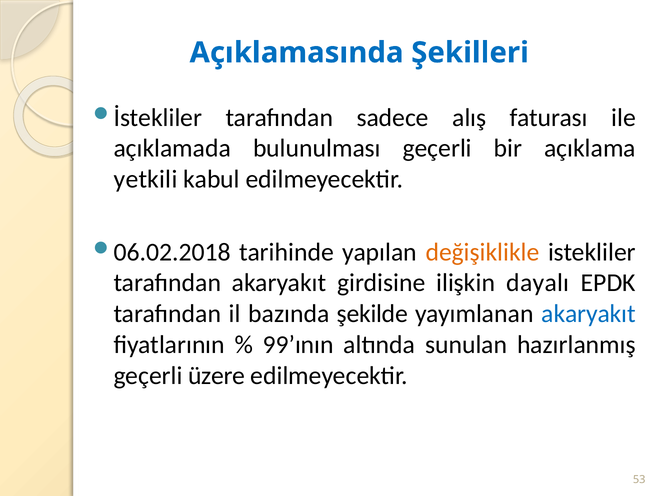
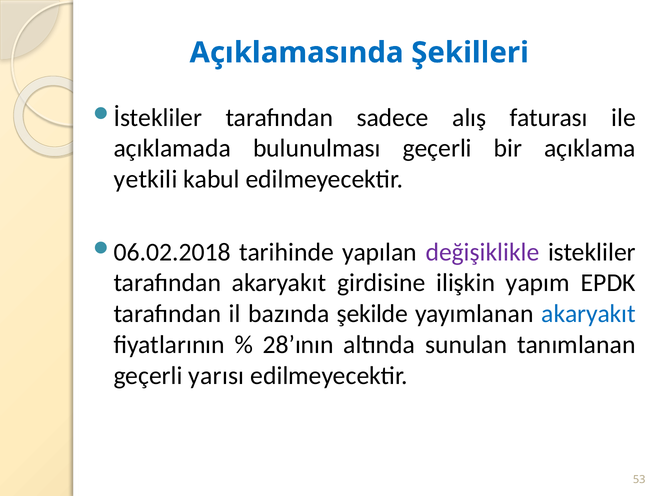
değişiklikle colour: orange -> purple (482, 252)
dayalı: dayalı -> yapım (538, 283)
99’ının: 99’ının -> 28’ının (298, 345)
hazırlanmış: hazırlanmış -> tanımlanan (576, 345)
üzere: üzere -> yarısı (216, 375)
